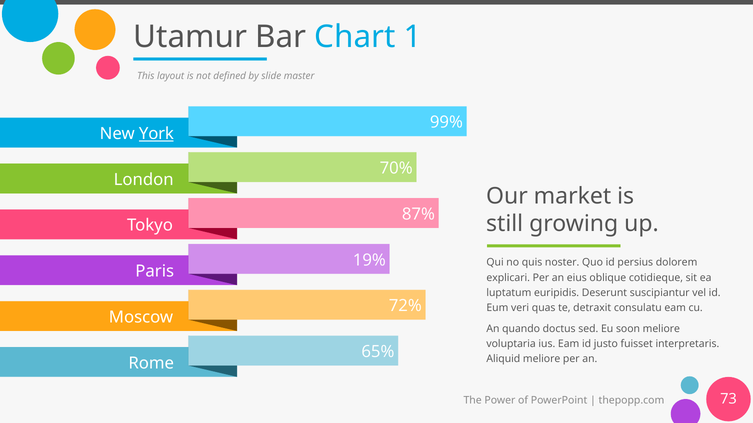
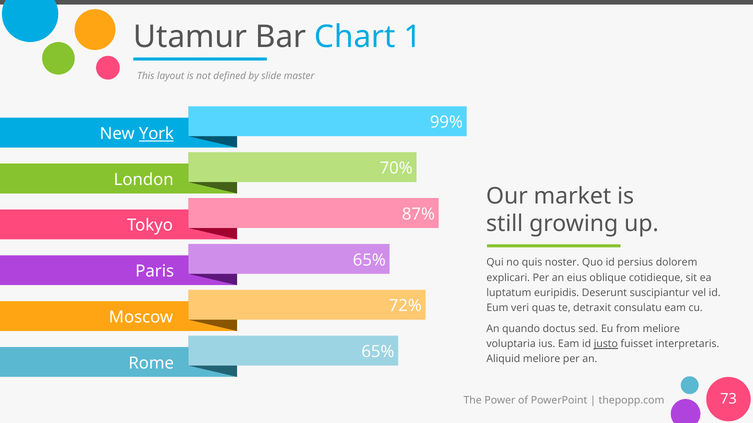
19%: 19% -> 65% (369, 260)
soon: soon -> from (628, 329)
justo underline: none -> present (606, 344)
